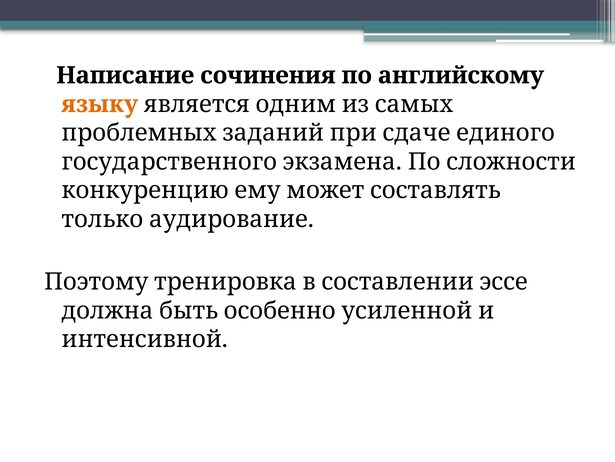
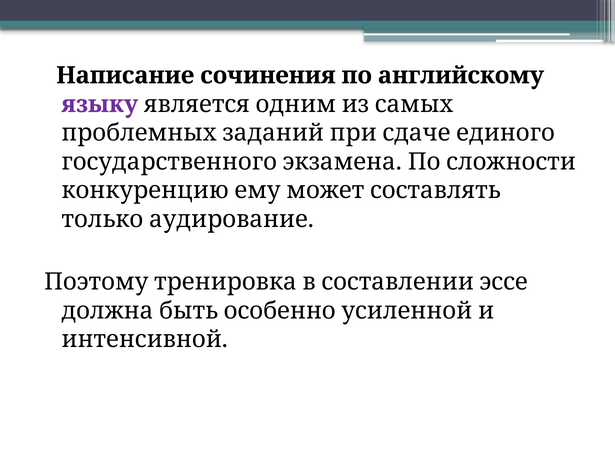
языку colour: orange -> purple (100, 104)
